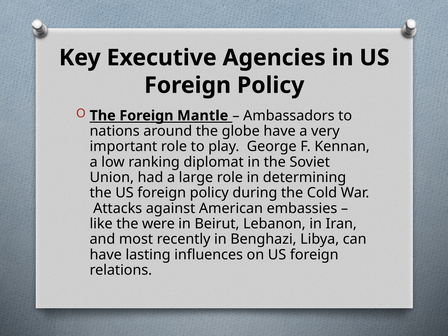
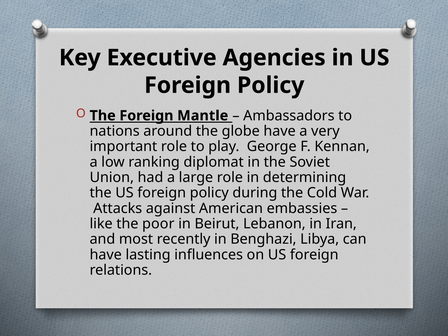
were: were -> poor (158, 224)
